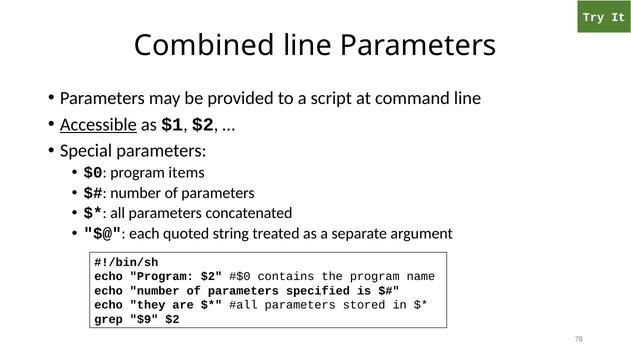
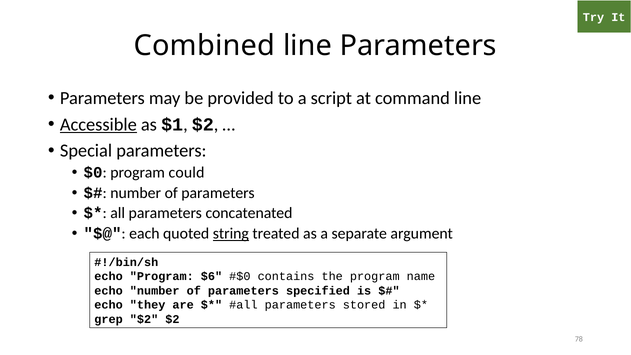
items: items -> could (187, 173)
string underline: none -> present (231, 234)
Program $2: $2 -> $6 (211, 276)
grep $9: $9 -> $2 (144, 319)
